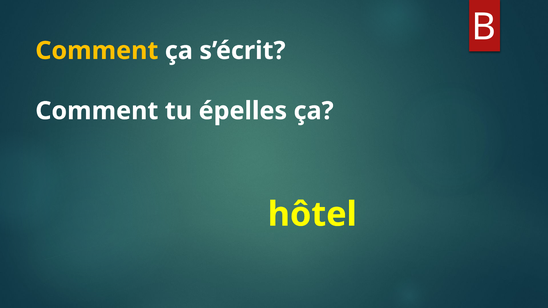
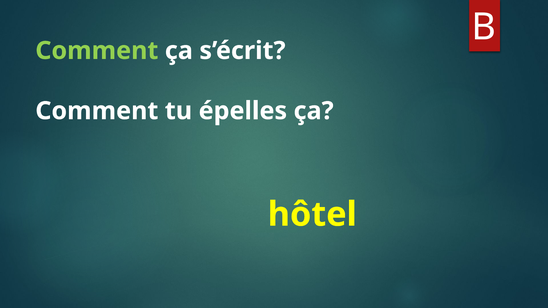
Comment colour: yellow -> light green (97, 51)
